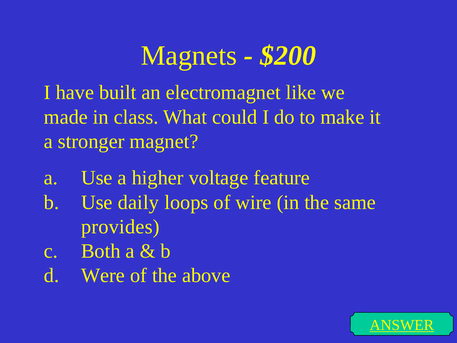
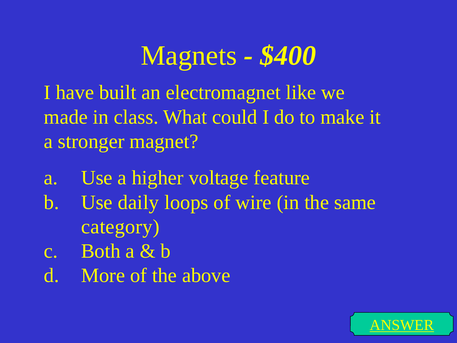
$200: $200 -> $400 (288, 56)
provides: provides -> category (120, 227)
Were: Were -> More (103, 275)
